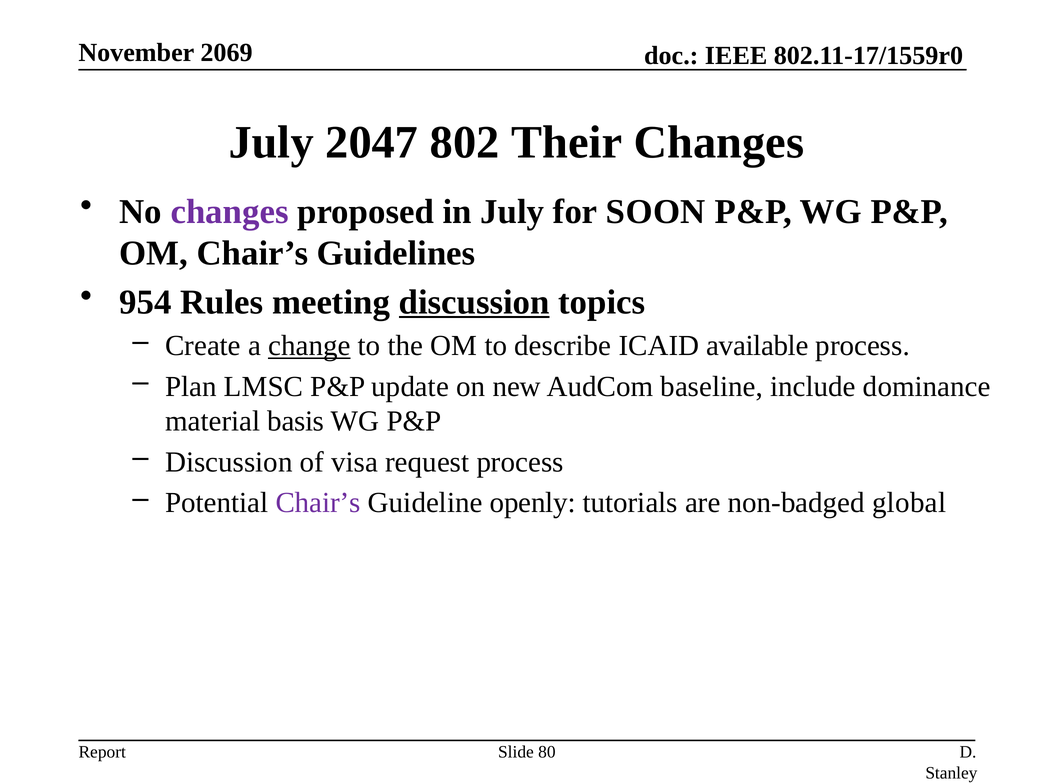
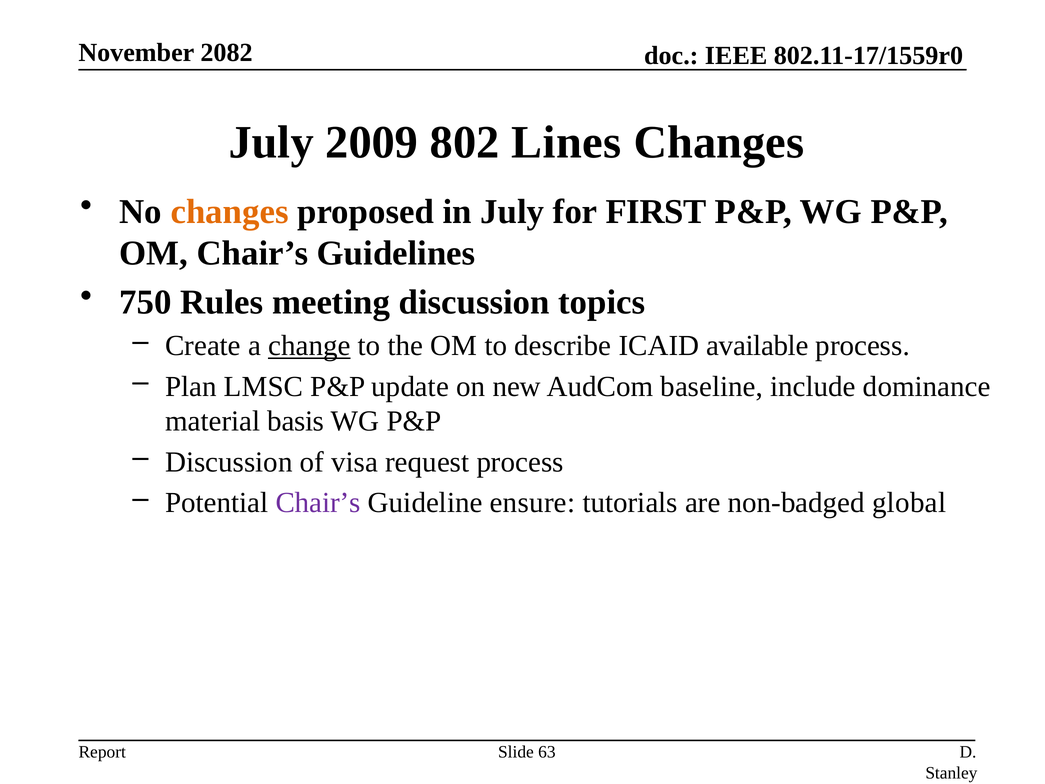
2069: 2069 -> 2082 (227, 53)
2047: 2047 -> 2009 (372, 143)
Their: Their -> Lines (566, 143)
changes colour: purple -> orange (230, 211)
SOON: SOON -> FIRST (656, 211)
954: 954 -> 750 (146, 302)
discussion underline: present -> none (474, 302)
openly: openly -> ensure (532, 503)
80: 80 -> 63 (547, 752)
